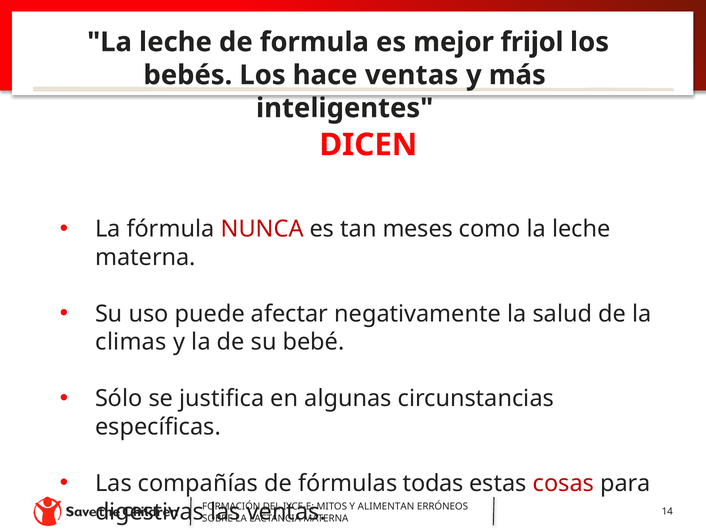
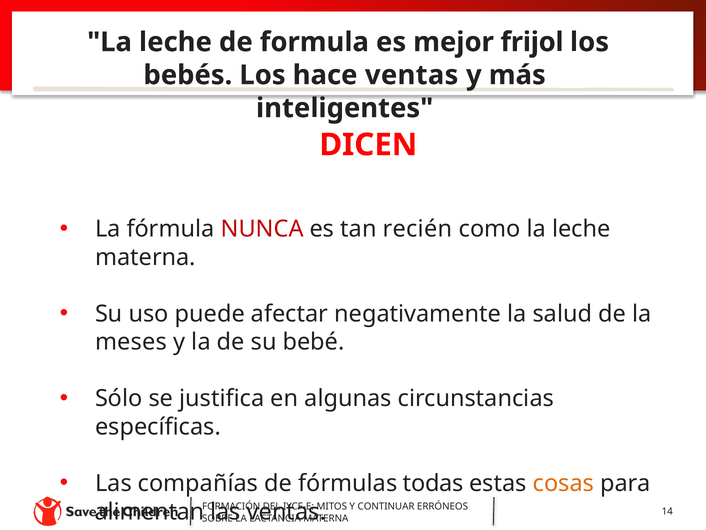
meses: meses -> recién (418, 229)
climas: climas -> meses (131, 342)
cosas colour: red -> orange (563, 483)
ALIMENTAN: ALIMENTAN -> CONTINUAR (386, 506)
digestivas: digestivas -> alimentan (150, 511)
